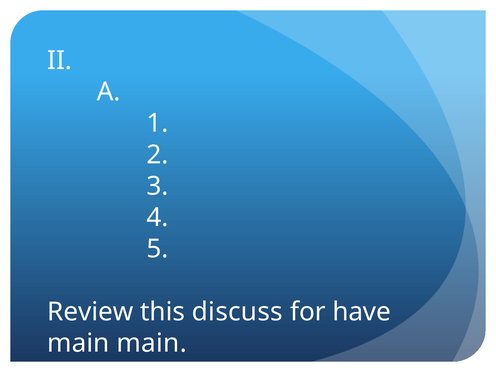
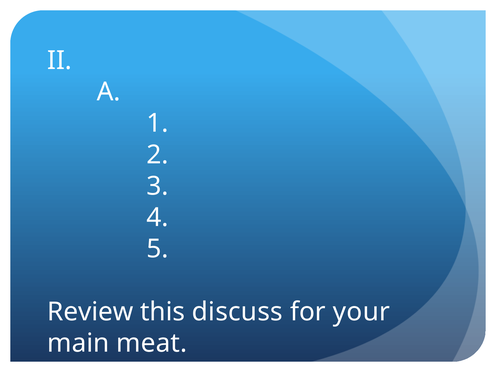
have: have -> your (361, 312)
main main: main -> meat (152, 343)
